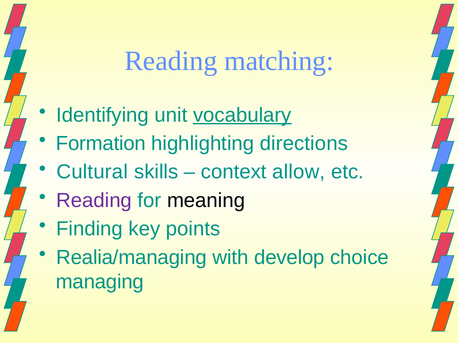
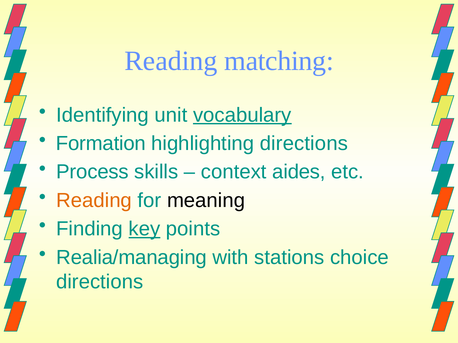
Cultural: Cultural -> Process (92, 172)
allow: allow -> aides (299, 172)
Reading colour: purple -> orange (94, 201)
key underline: none -> present (144, 229)
develop: develop -> stations (289, 258)
managing: managing -> directions (100, 282)
